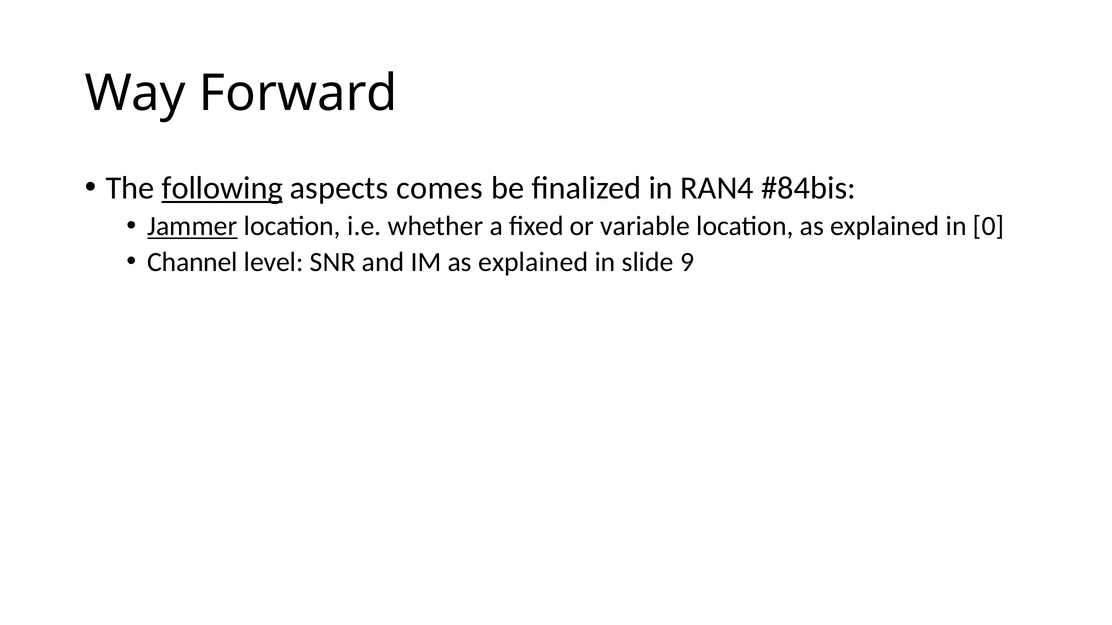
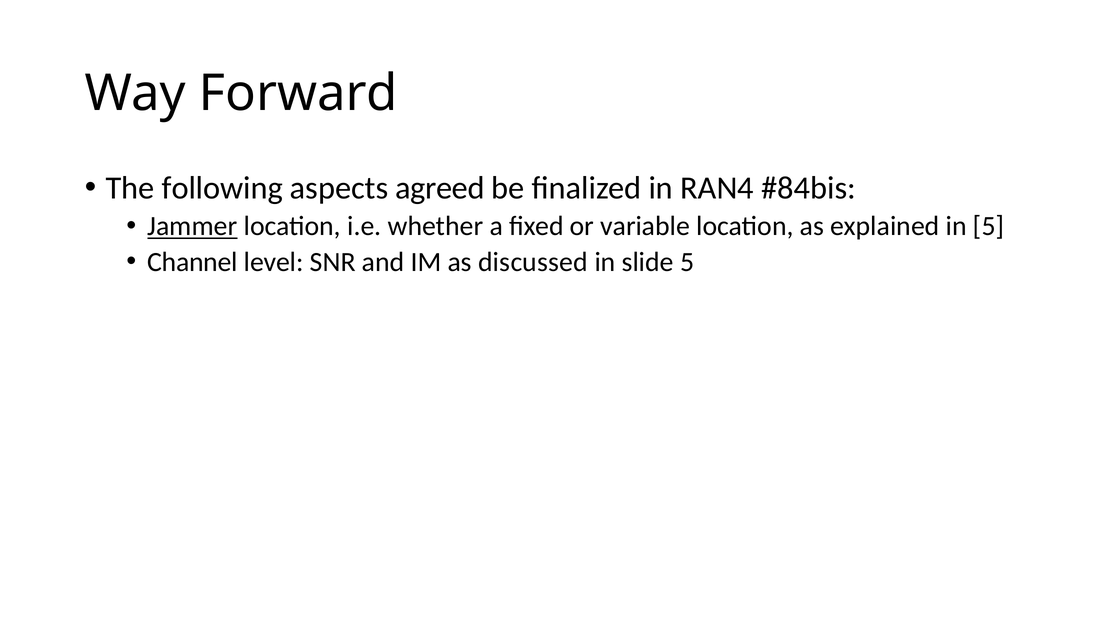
following underline: present -> none (222, 188)
comes: comes -> agreed (440, 188)
in 0: 0 -> 5 (989, 226)
IM as explained: explained -> discussed (533, 262)
slide 9: 9 -> 5 (687, 262)
